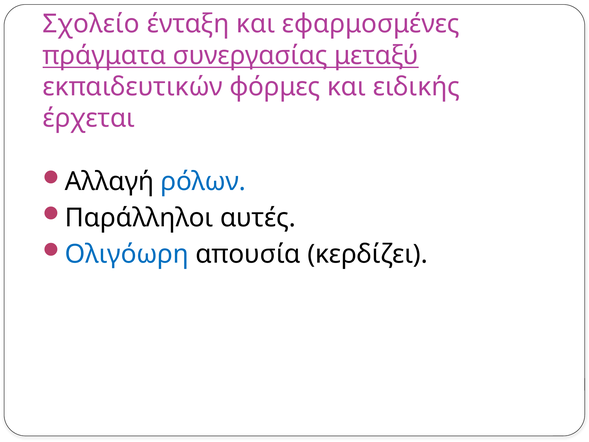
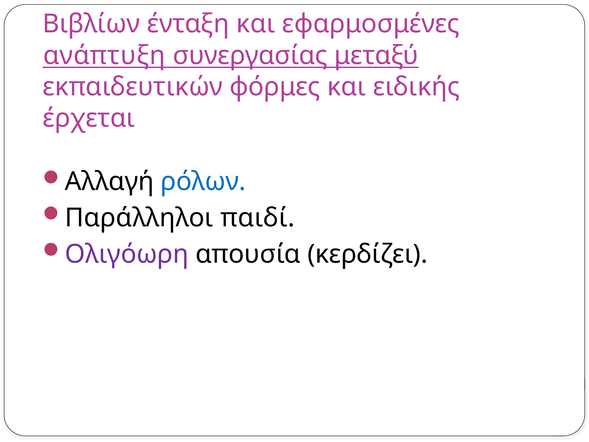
Σχολείο: Σχολείο -> Βιβλίων (91, 24)
πράγματα: πράγματα -> ανάπτυξη (104, 55)
αυτές: αυτές -> παιδί (258, 218)
Ολιγόωρη colour: blue -> purple (127, 254)
